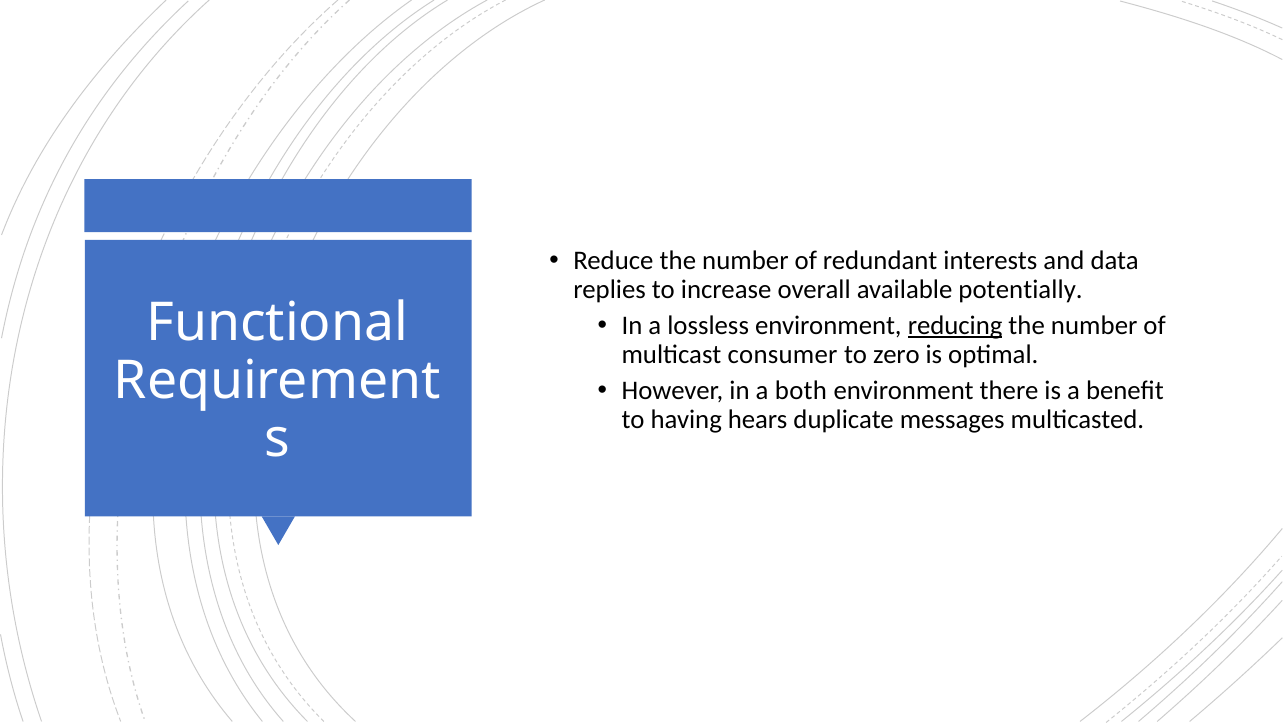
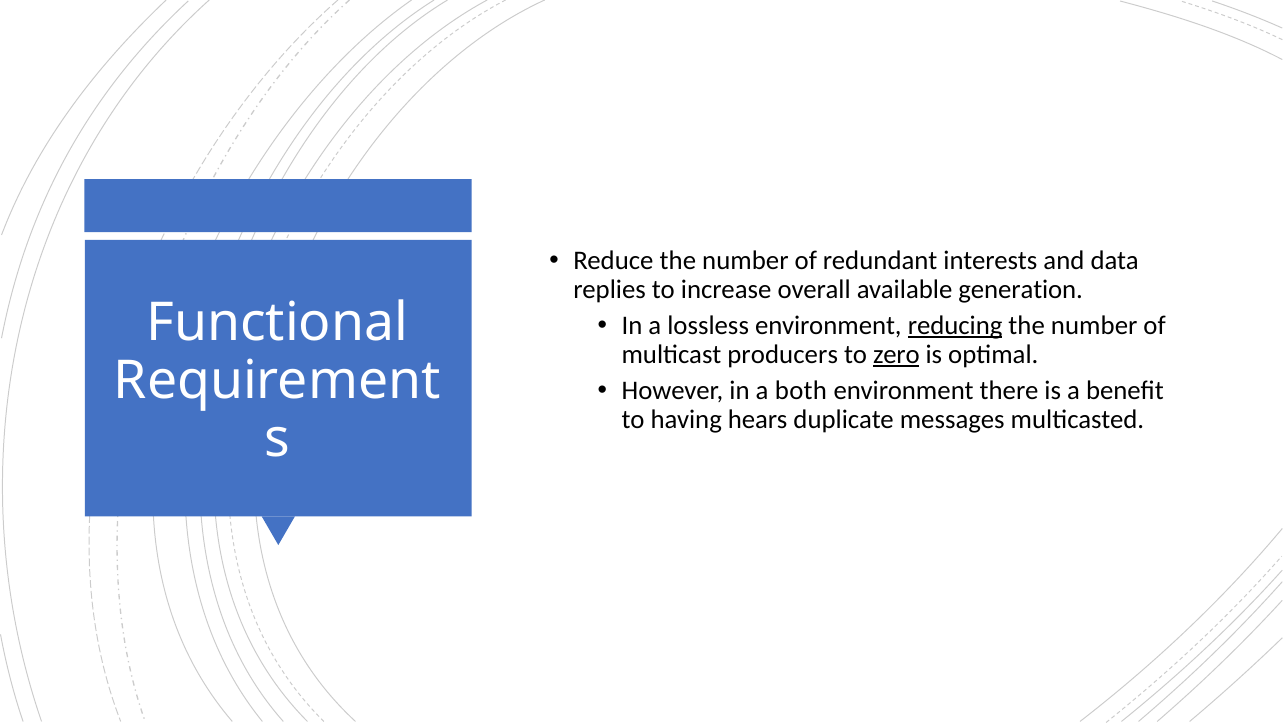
potentially: potentially -> generation (1021, 290)
consumer: consumer -> producers (783, 355)
zero underline: none -> present (896, 355)
